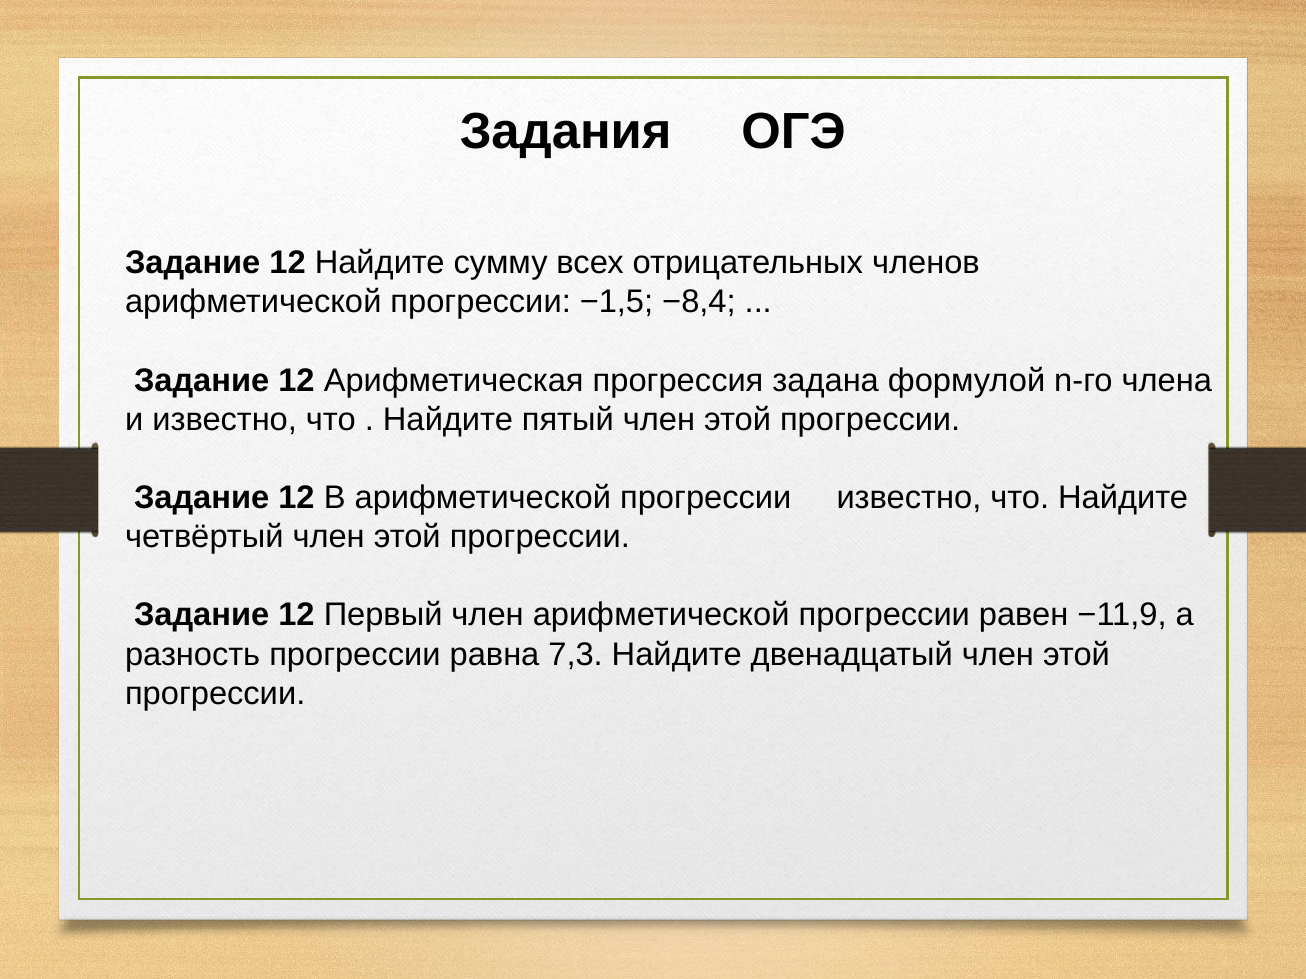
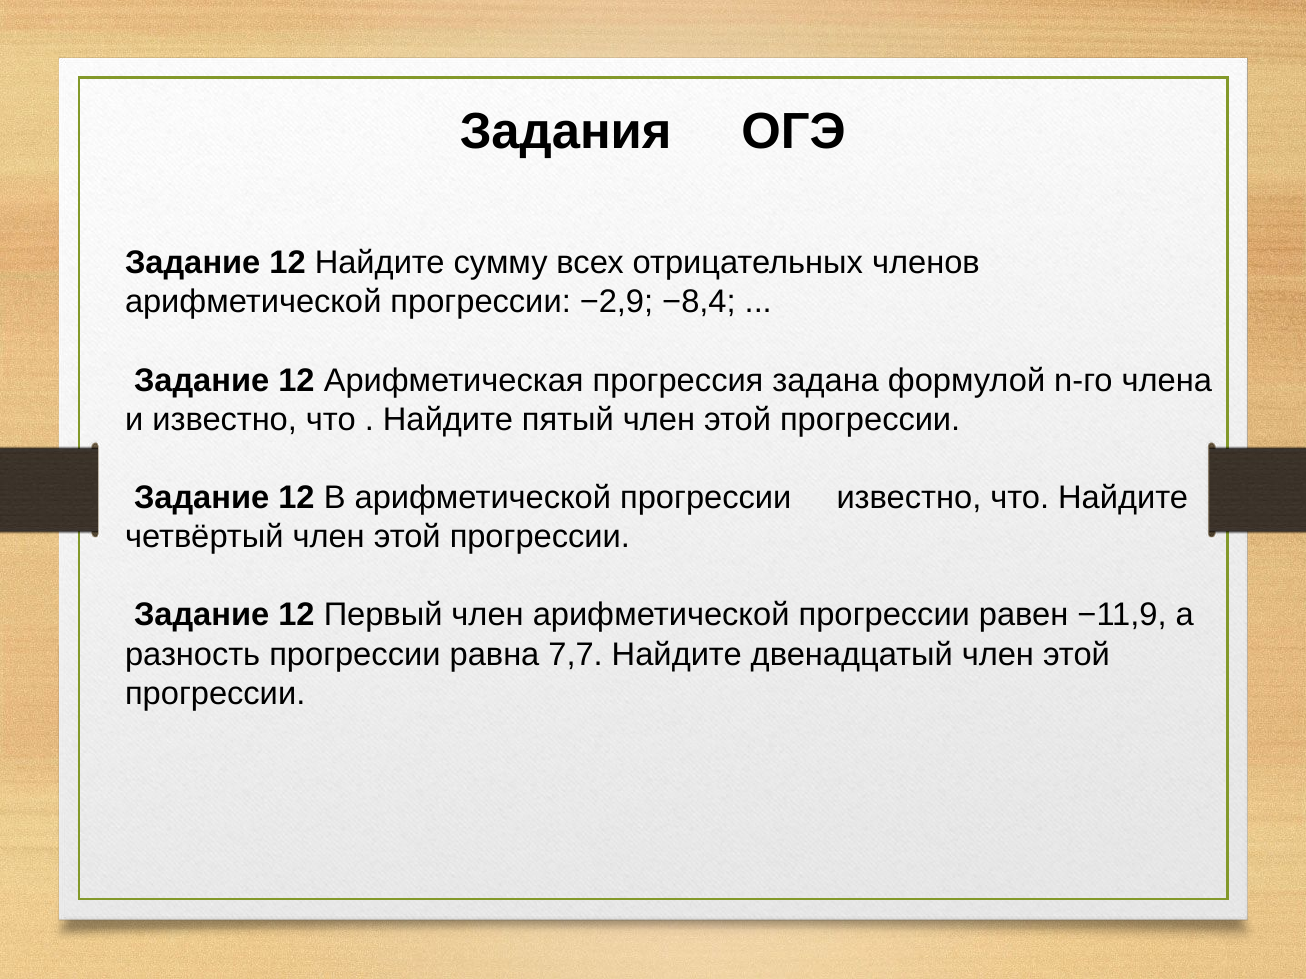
−1,5: −1,5 -> −2,9 (616, 302)
7,3: 7,3 -> 7,7 (576, 655)
